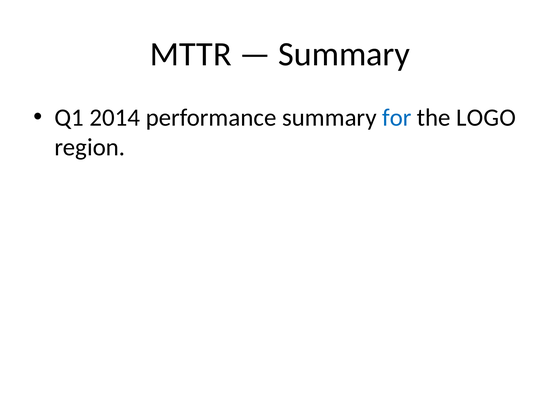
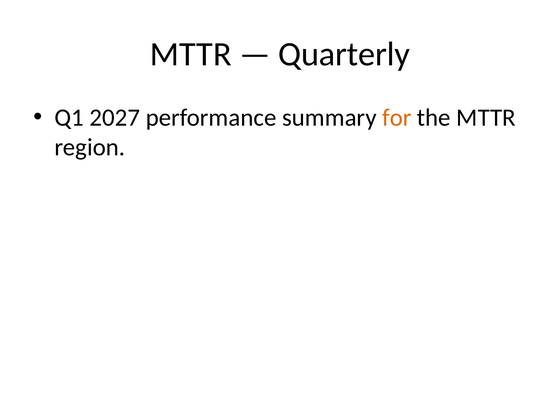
Summary: Summary -> Quarterly (344, 54)
2014: 2014 -> 2027 (115, 117)
for colour: blue -> orange (397, 117)
the LOGO: LOGO -> MTTR (486, 117)
